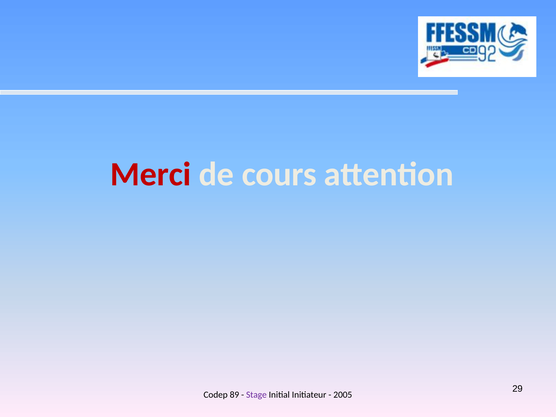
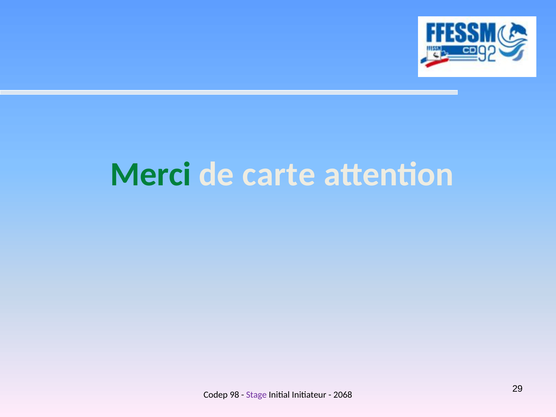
Merci colour: red -> green (151, 174)
cours: cours -> carte (279, 174)
89: 89 -> 98 (234, 395)
2005: 2005 -> 2068 (343, 395)
